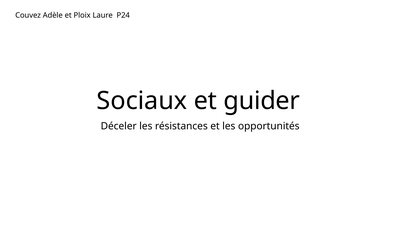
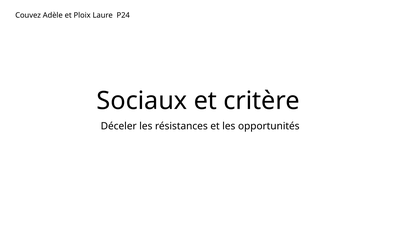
guider: guider -> critère (262, 101)
